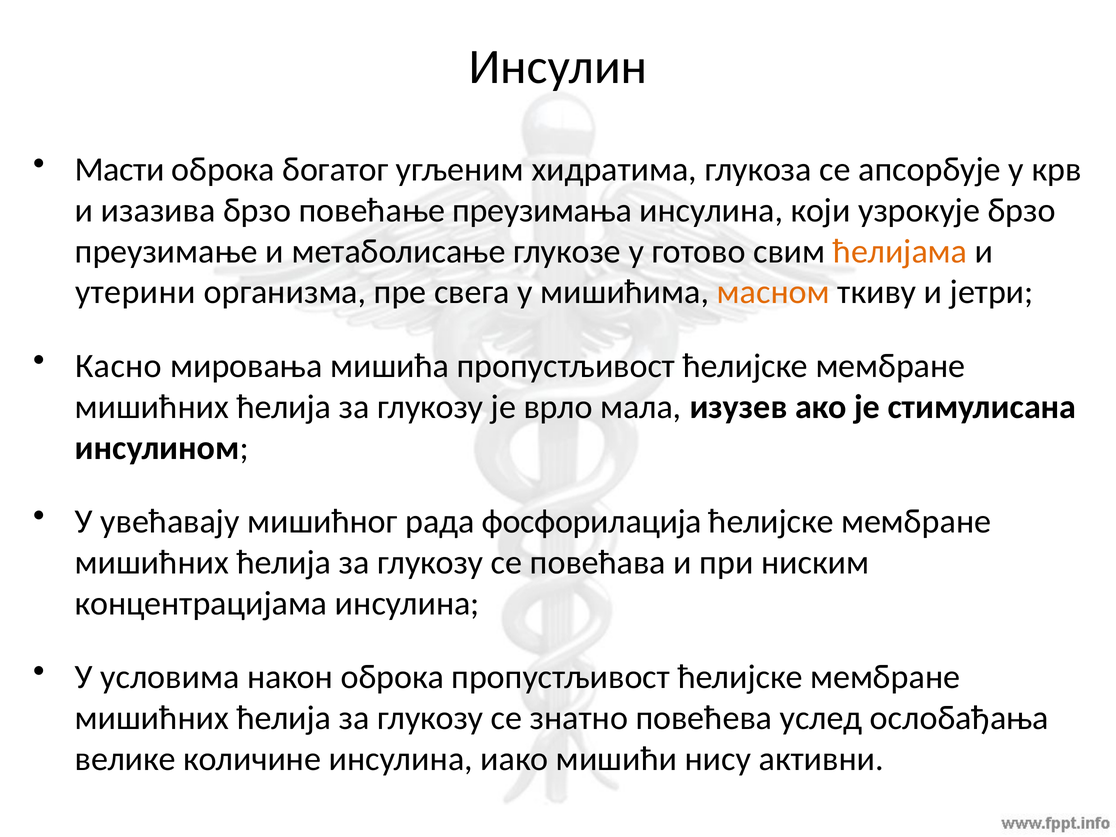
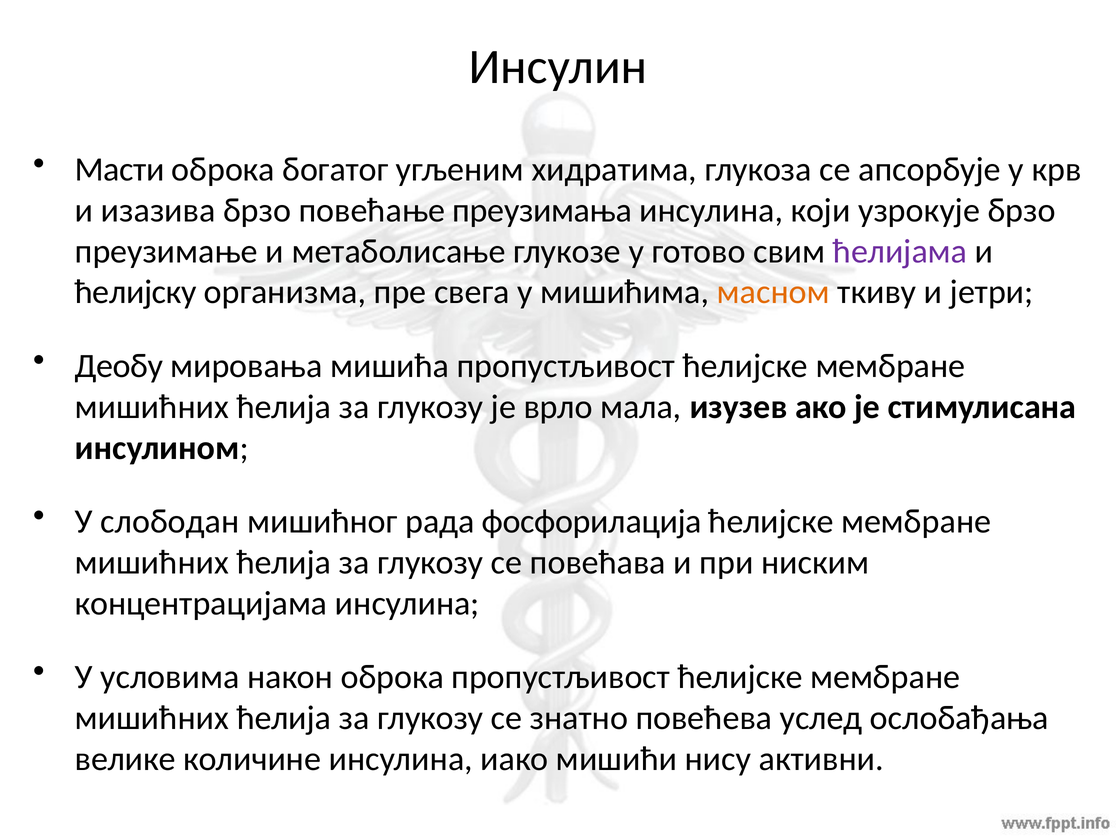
ћелијама colour: orange -> purple (900, 251)
утерини: утерини -> ћелијску (136, 292)
Касно: Касно -> Деобу (119, 366)
увећавају: увећавају -> слободан (170, 522)
